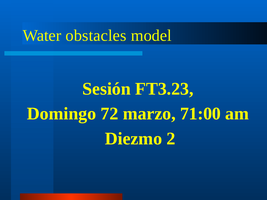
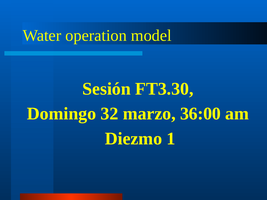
obstacles: obstacles -> operation (96, 36)
FT3.23: FT3.23 -> FT3.30 (164, 89)
72: 72 -> 32 (109, 114)
71:00: 71:00 -> 36:00 (200, 114)
2: 2 -> 1 (171, 139)
